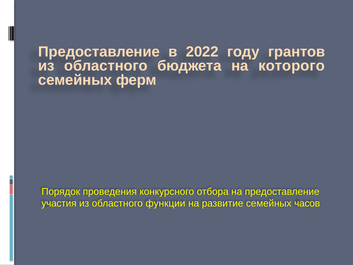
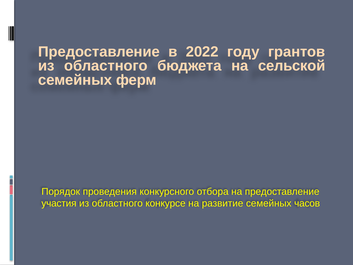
которого: которого -> сельской (292, 66)
функции: функции -> конкурсе (165, 203)
